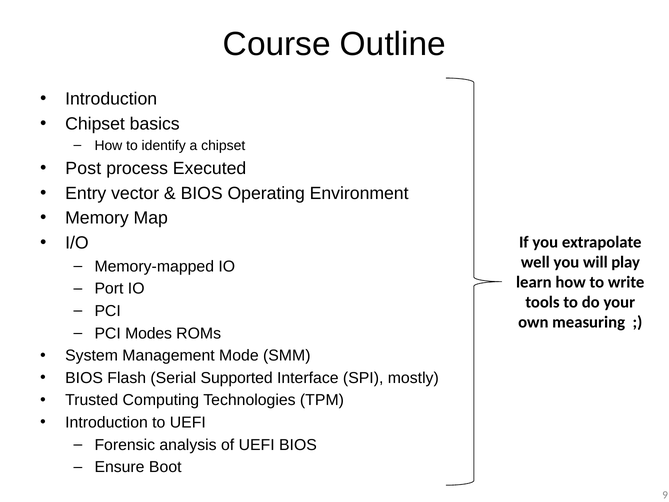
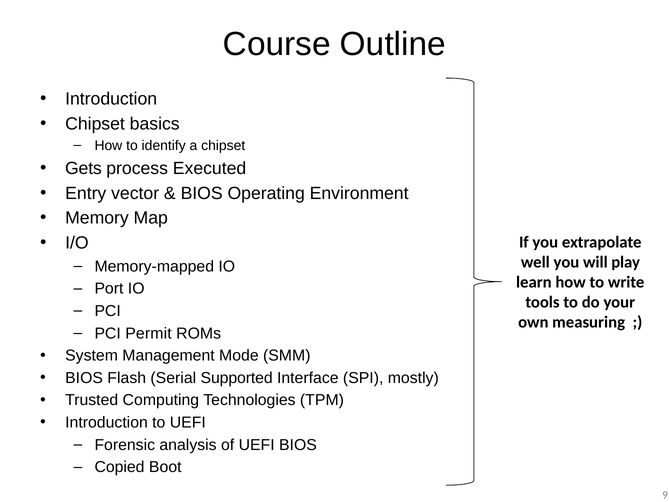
Post: Post -> Gets (83, 168)
Modes: Modes -> Permit (148, 333)
Ensure: Ensure -> Copied (120, 467)
